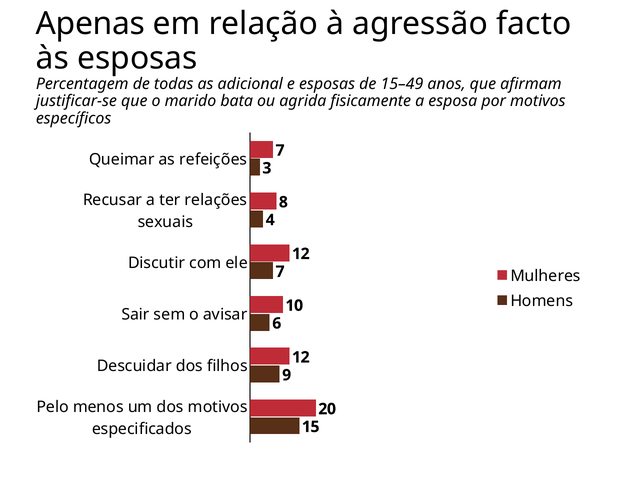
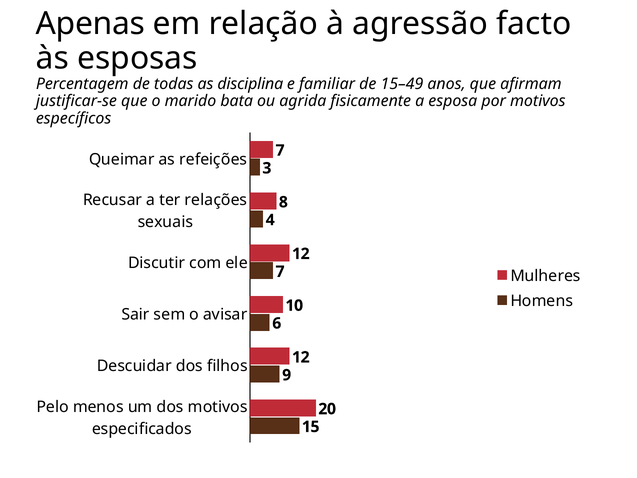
adicional: adicional -> disciplina (250, 84)
e esposas: esposas -> familiar (327, 84)
